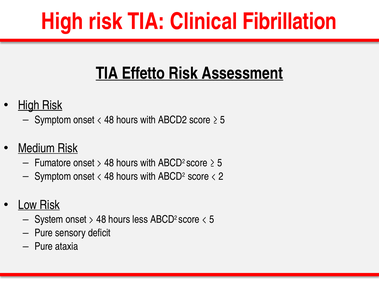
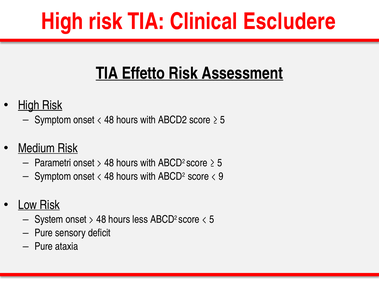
Fibrillation: Fibrillation -> Escludere (289, 22)
Fumatore: Fumatore -> Parametri (53, 163)
2: 2 -> 9 (221, 177)
